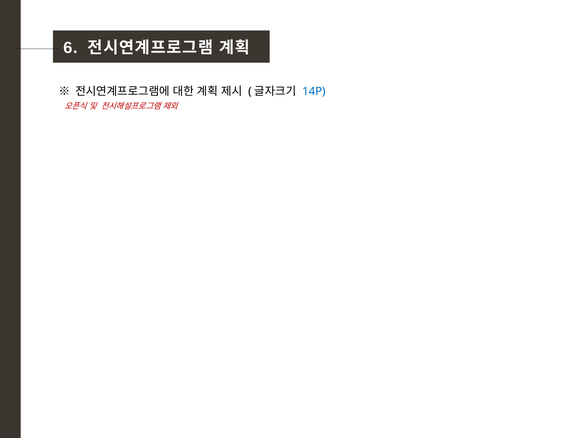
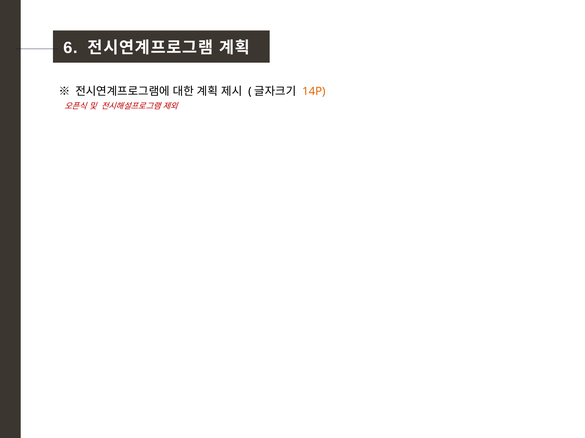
14P colour: blue -> orange (314, 92)
